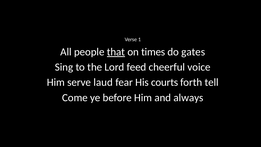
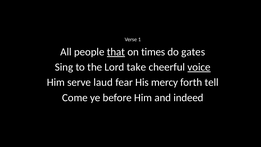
feed: feed -> take (136, 67)
voice underline: none -> present (199, 67)
courts: courts -> mercy (165, 82)
always: always -> indeed (189, 97)
